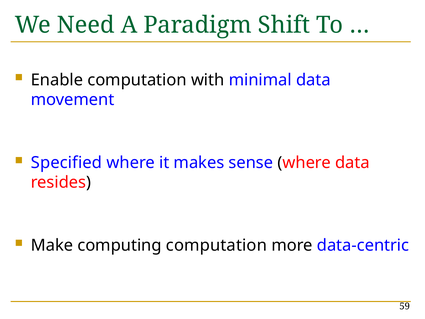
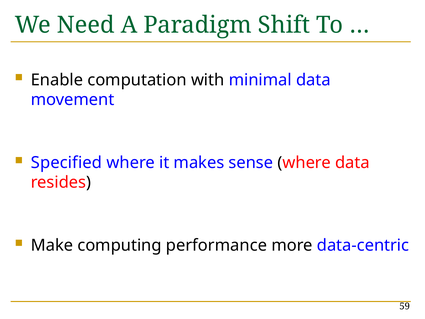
computing computation: computation -> performance (217, 245)
